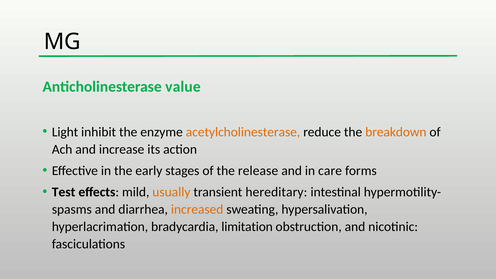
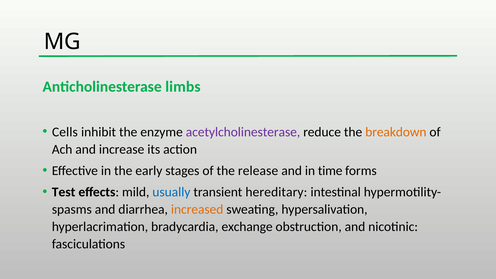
value: value -> limbs (183, 87)
Light: Light -> Cells (65, 132)
acetylcholinesterase colour: orange -> purple (243, 132)
care: care -> time (330, 171)
usually colour: orange -> blue (171, 192)
limitation: limitation -> exchange (247, 227)
